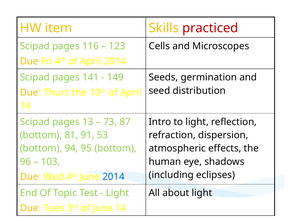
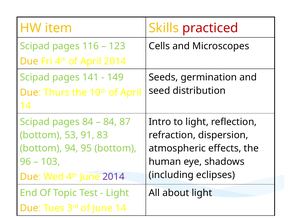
pages 13: 13 -> 84 (88, 122)
73: 73 -> 84 (110, 122)
81: 81 -> 53 (71, 135)
53: 53 -> 83 (103, 135)
2014 colour: blue -> purple (114, 177)
